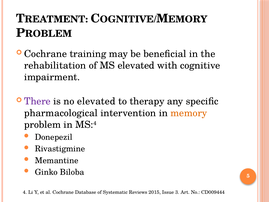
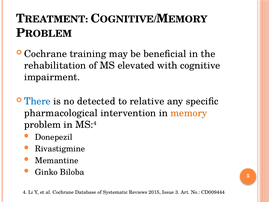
There colour: purple -> blue (37, 101)
no elevated: elevated -> detected (96, 101)
therapy: therapy -> relative (147, 101)
